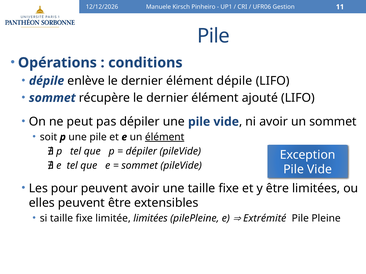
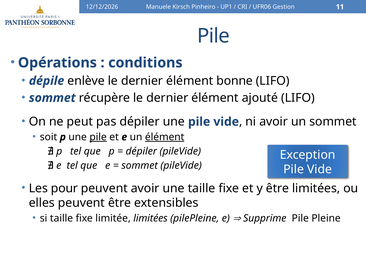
élément dépile: dépile -> bonne (235, 81)
pile underline: none -> present (98, 137)
Extrémité: Extrémité -> Supprime (265, 219)
